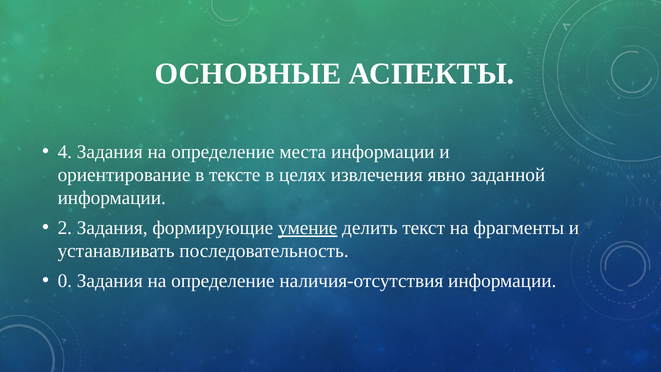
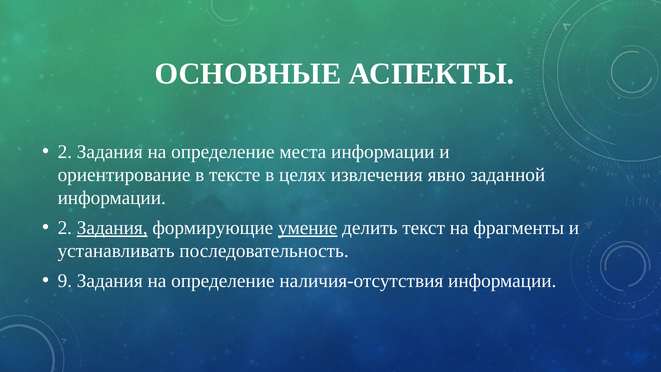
4: 4 -> 2 (65, 152)
Задания underline: none -> present (112, 228)
0: 0 -> 9 (65, 281)
